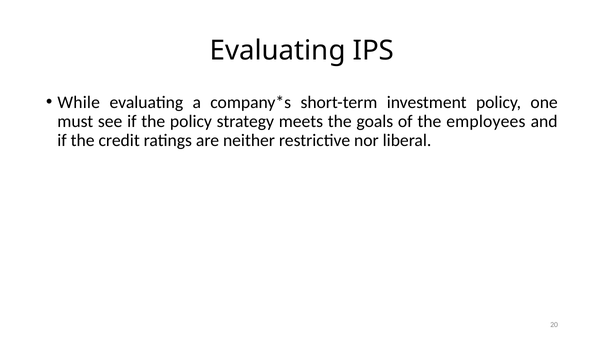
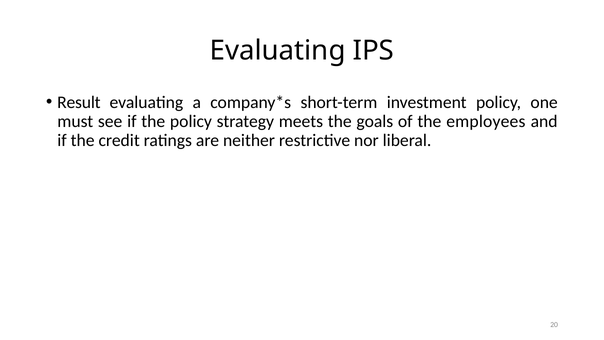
While: While -> Result (79, 102)
